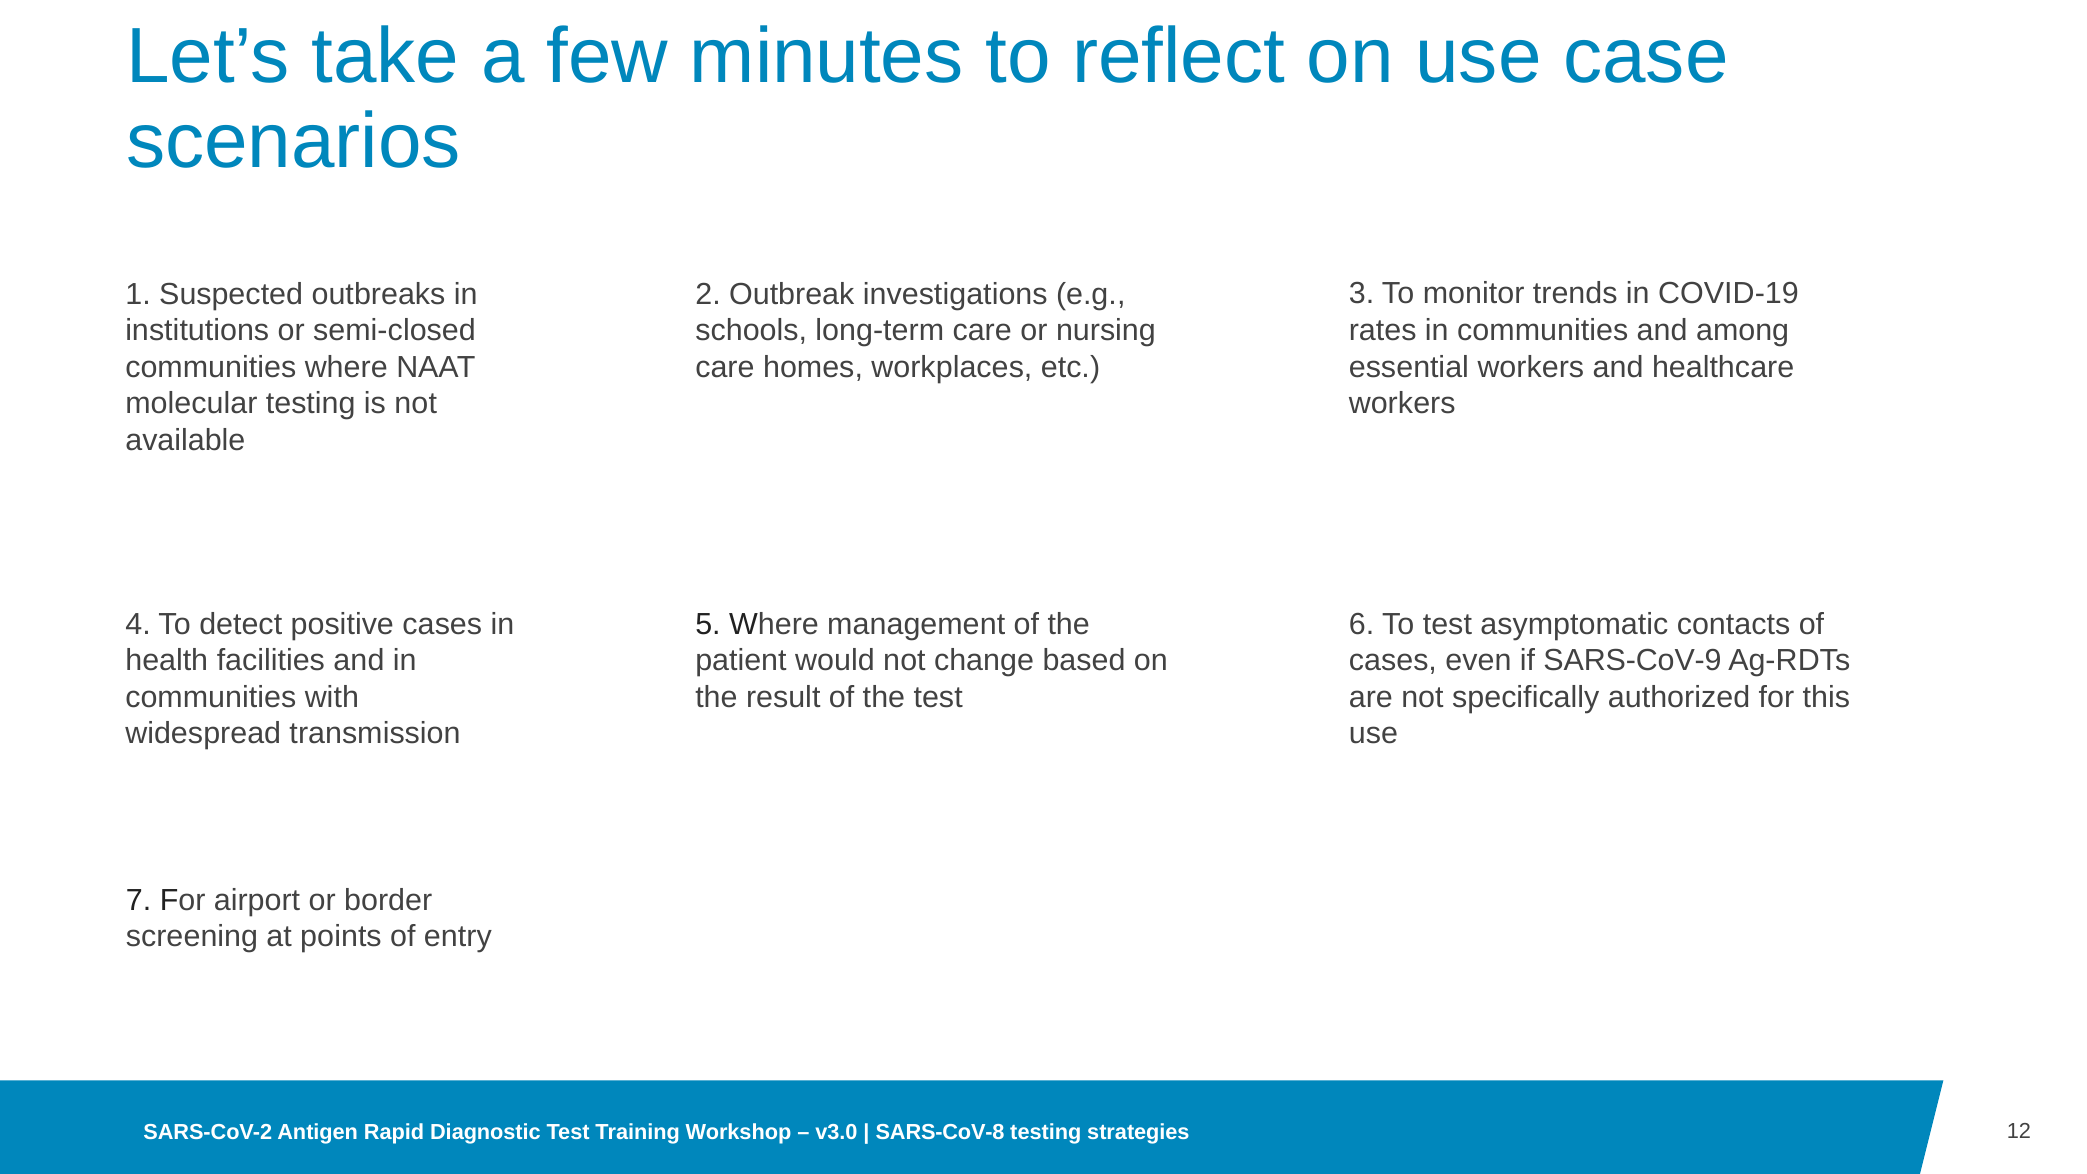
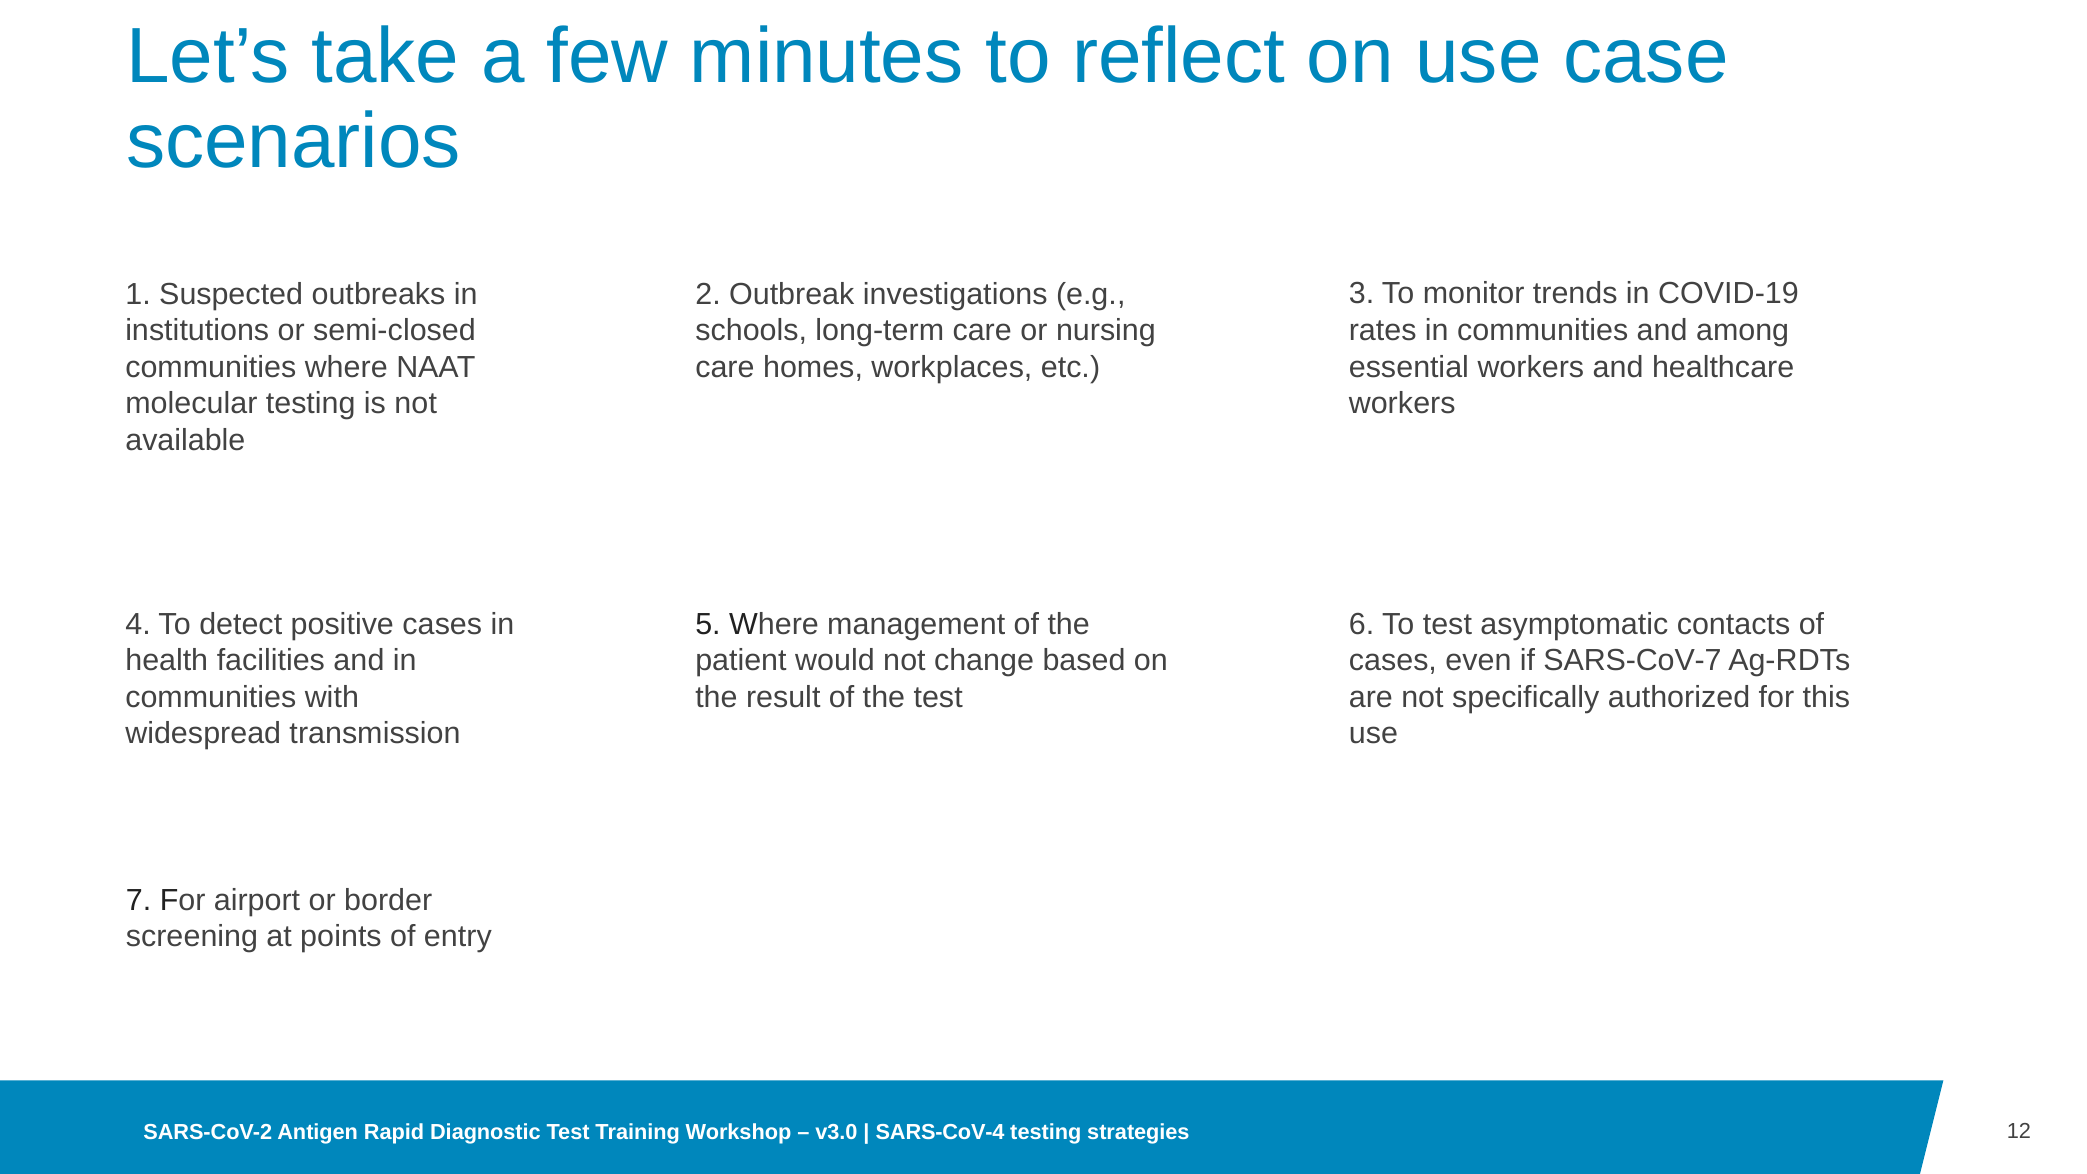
SARS-CoV-9: SARS-CoV-9 -> SARS-CoV-7 (1633, 661)
SARS-CoV-8: SARS-CoV-8 -> SARS-CoV-4 (940, 1132)
